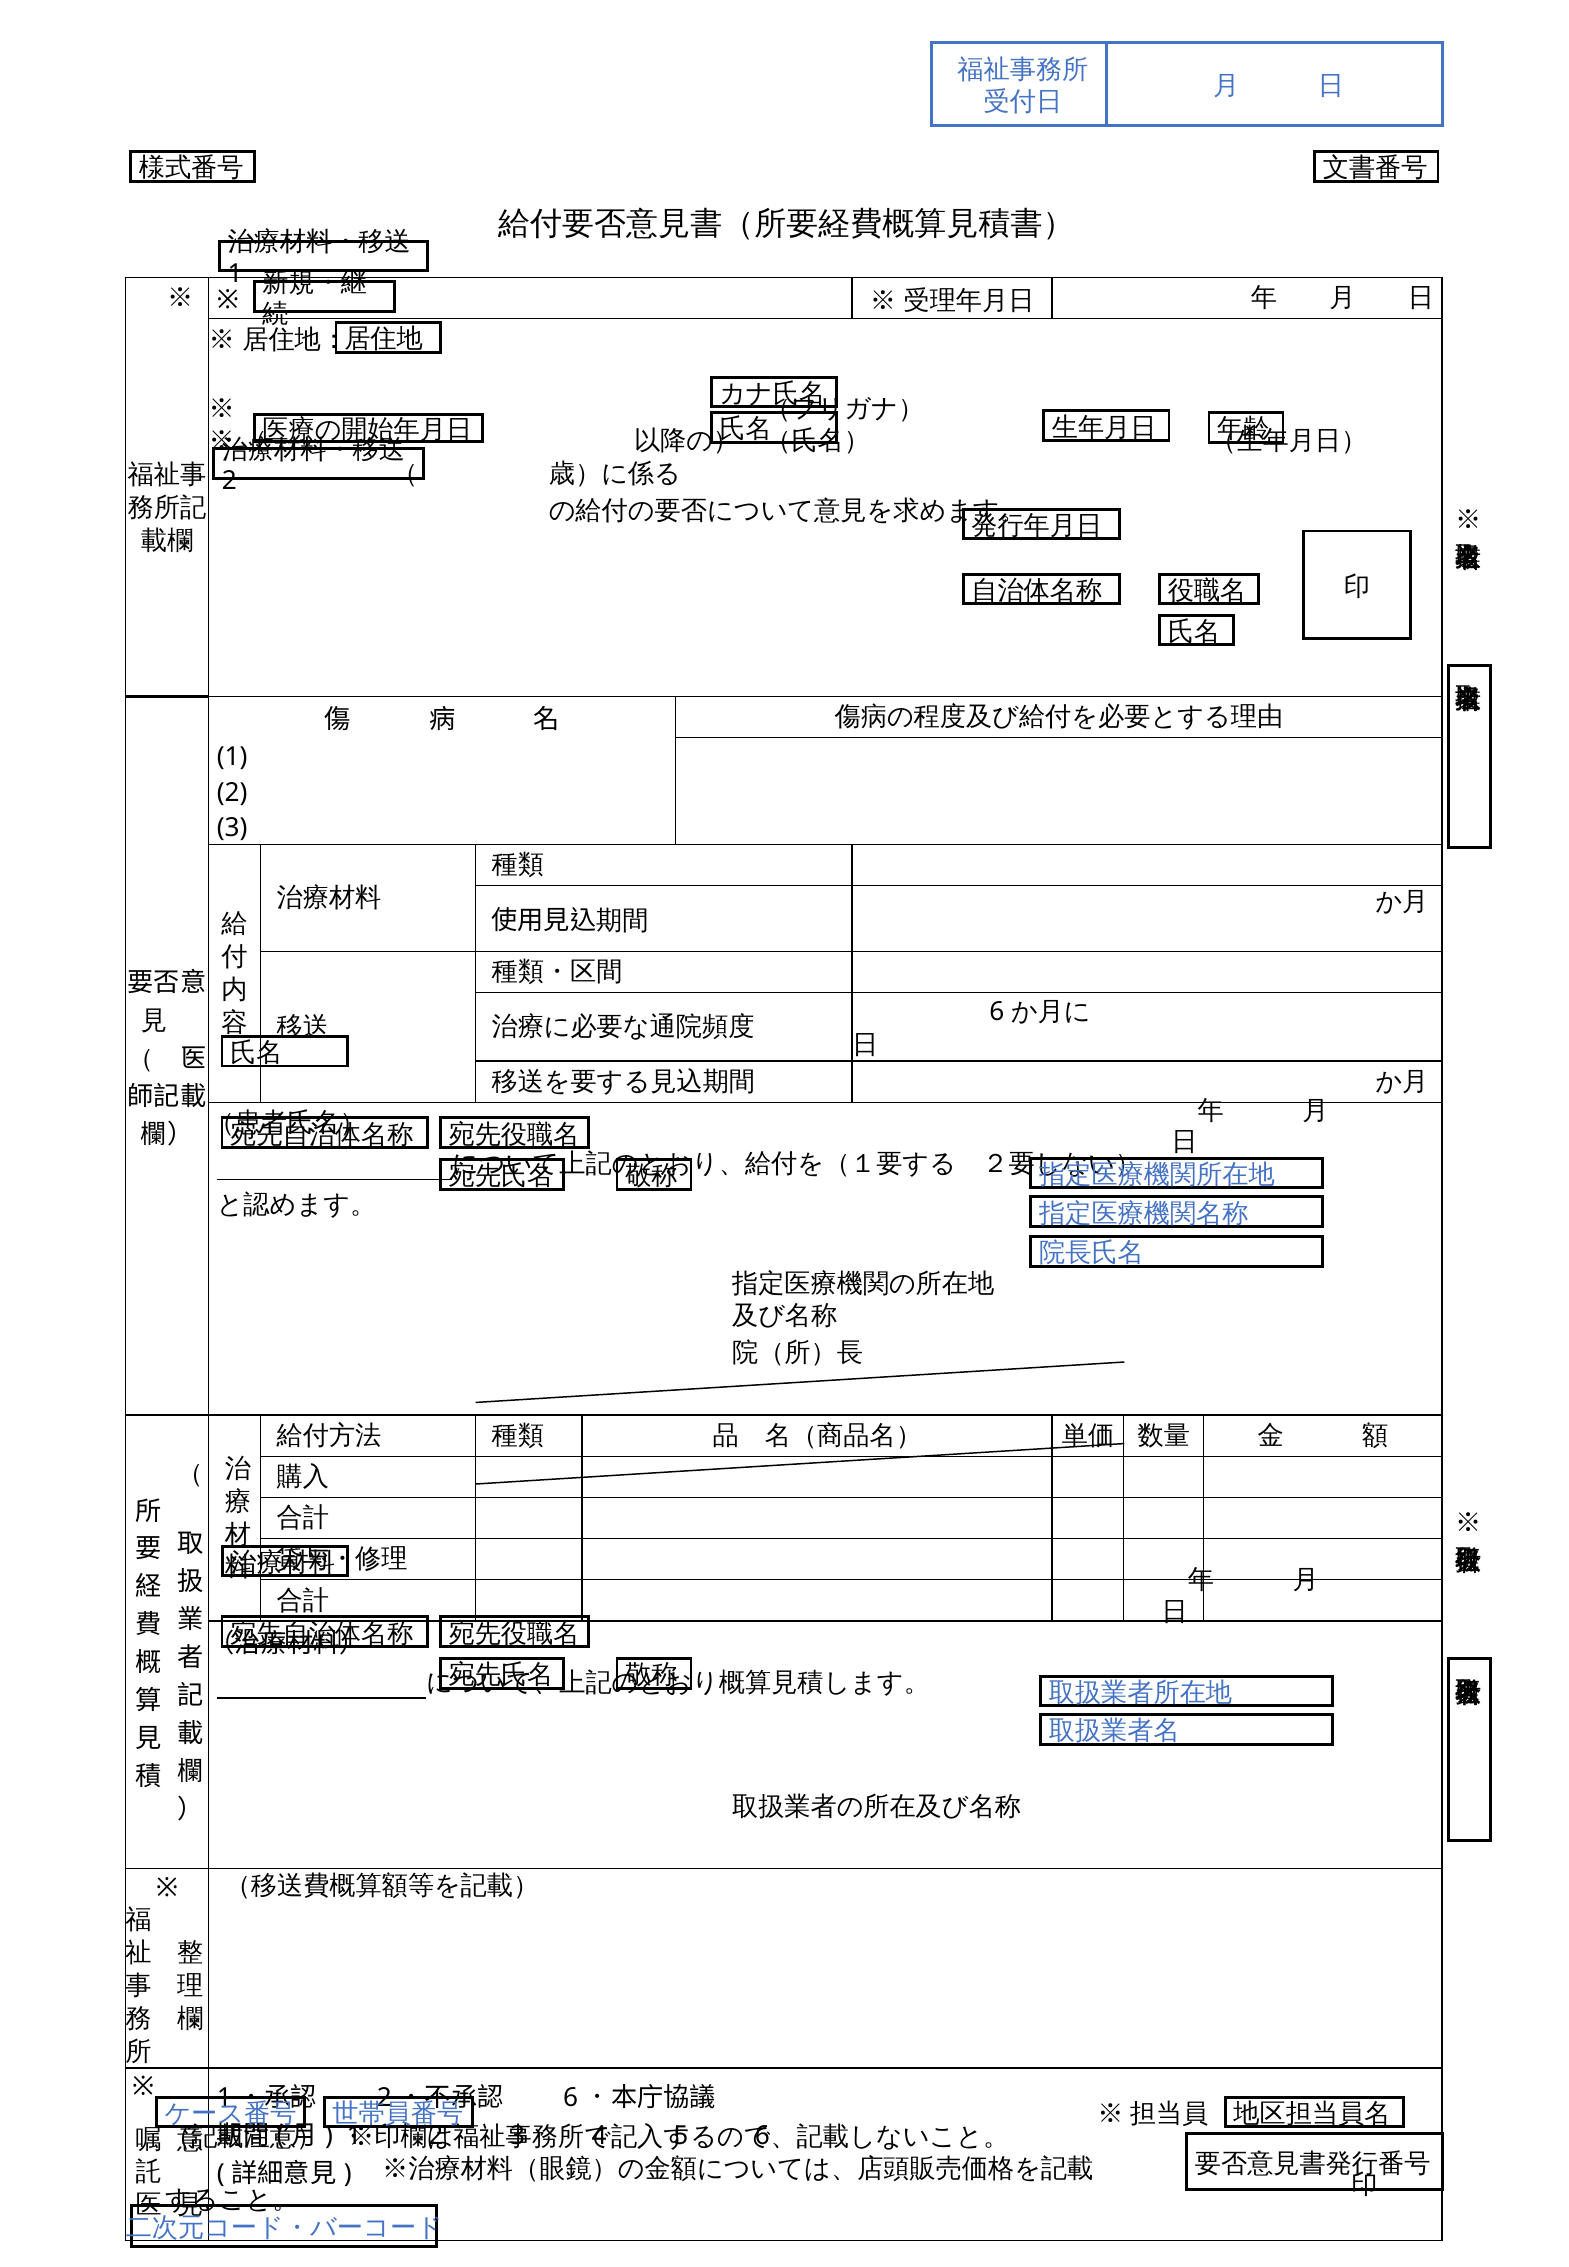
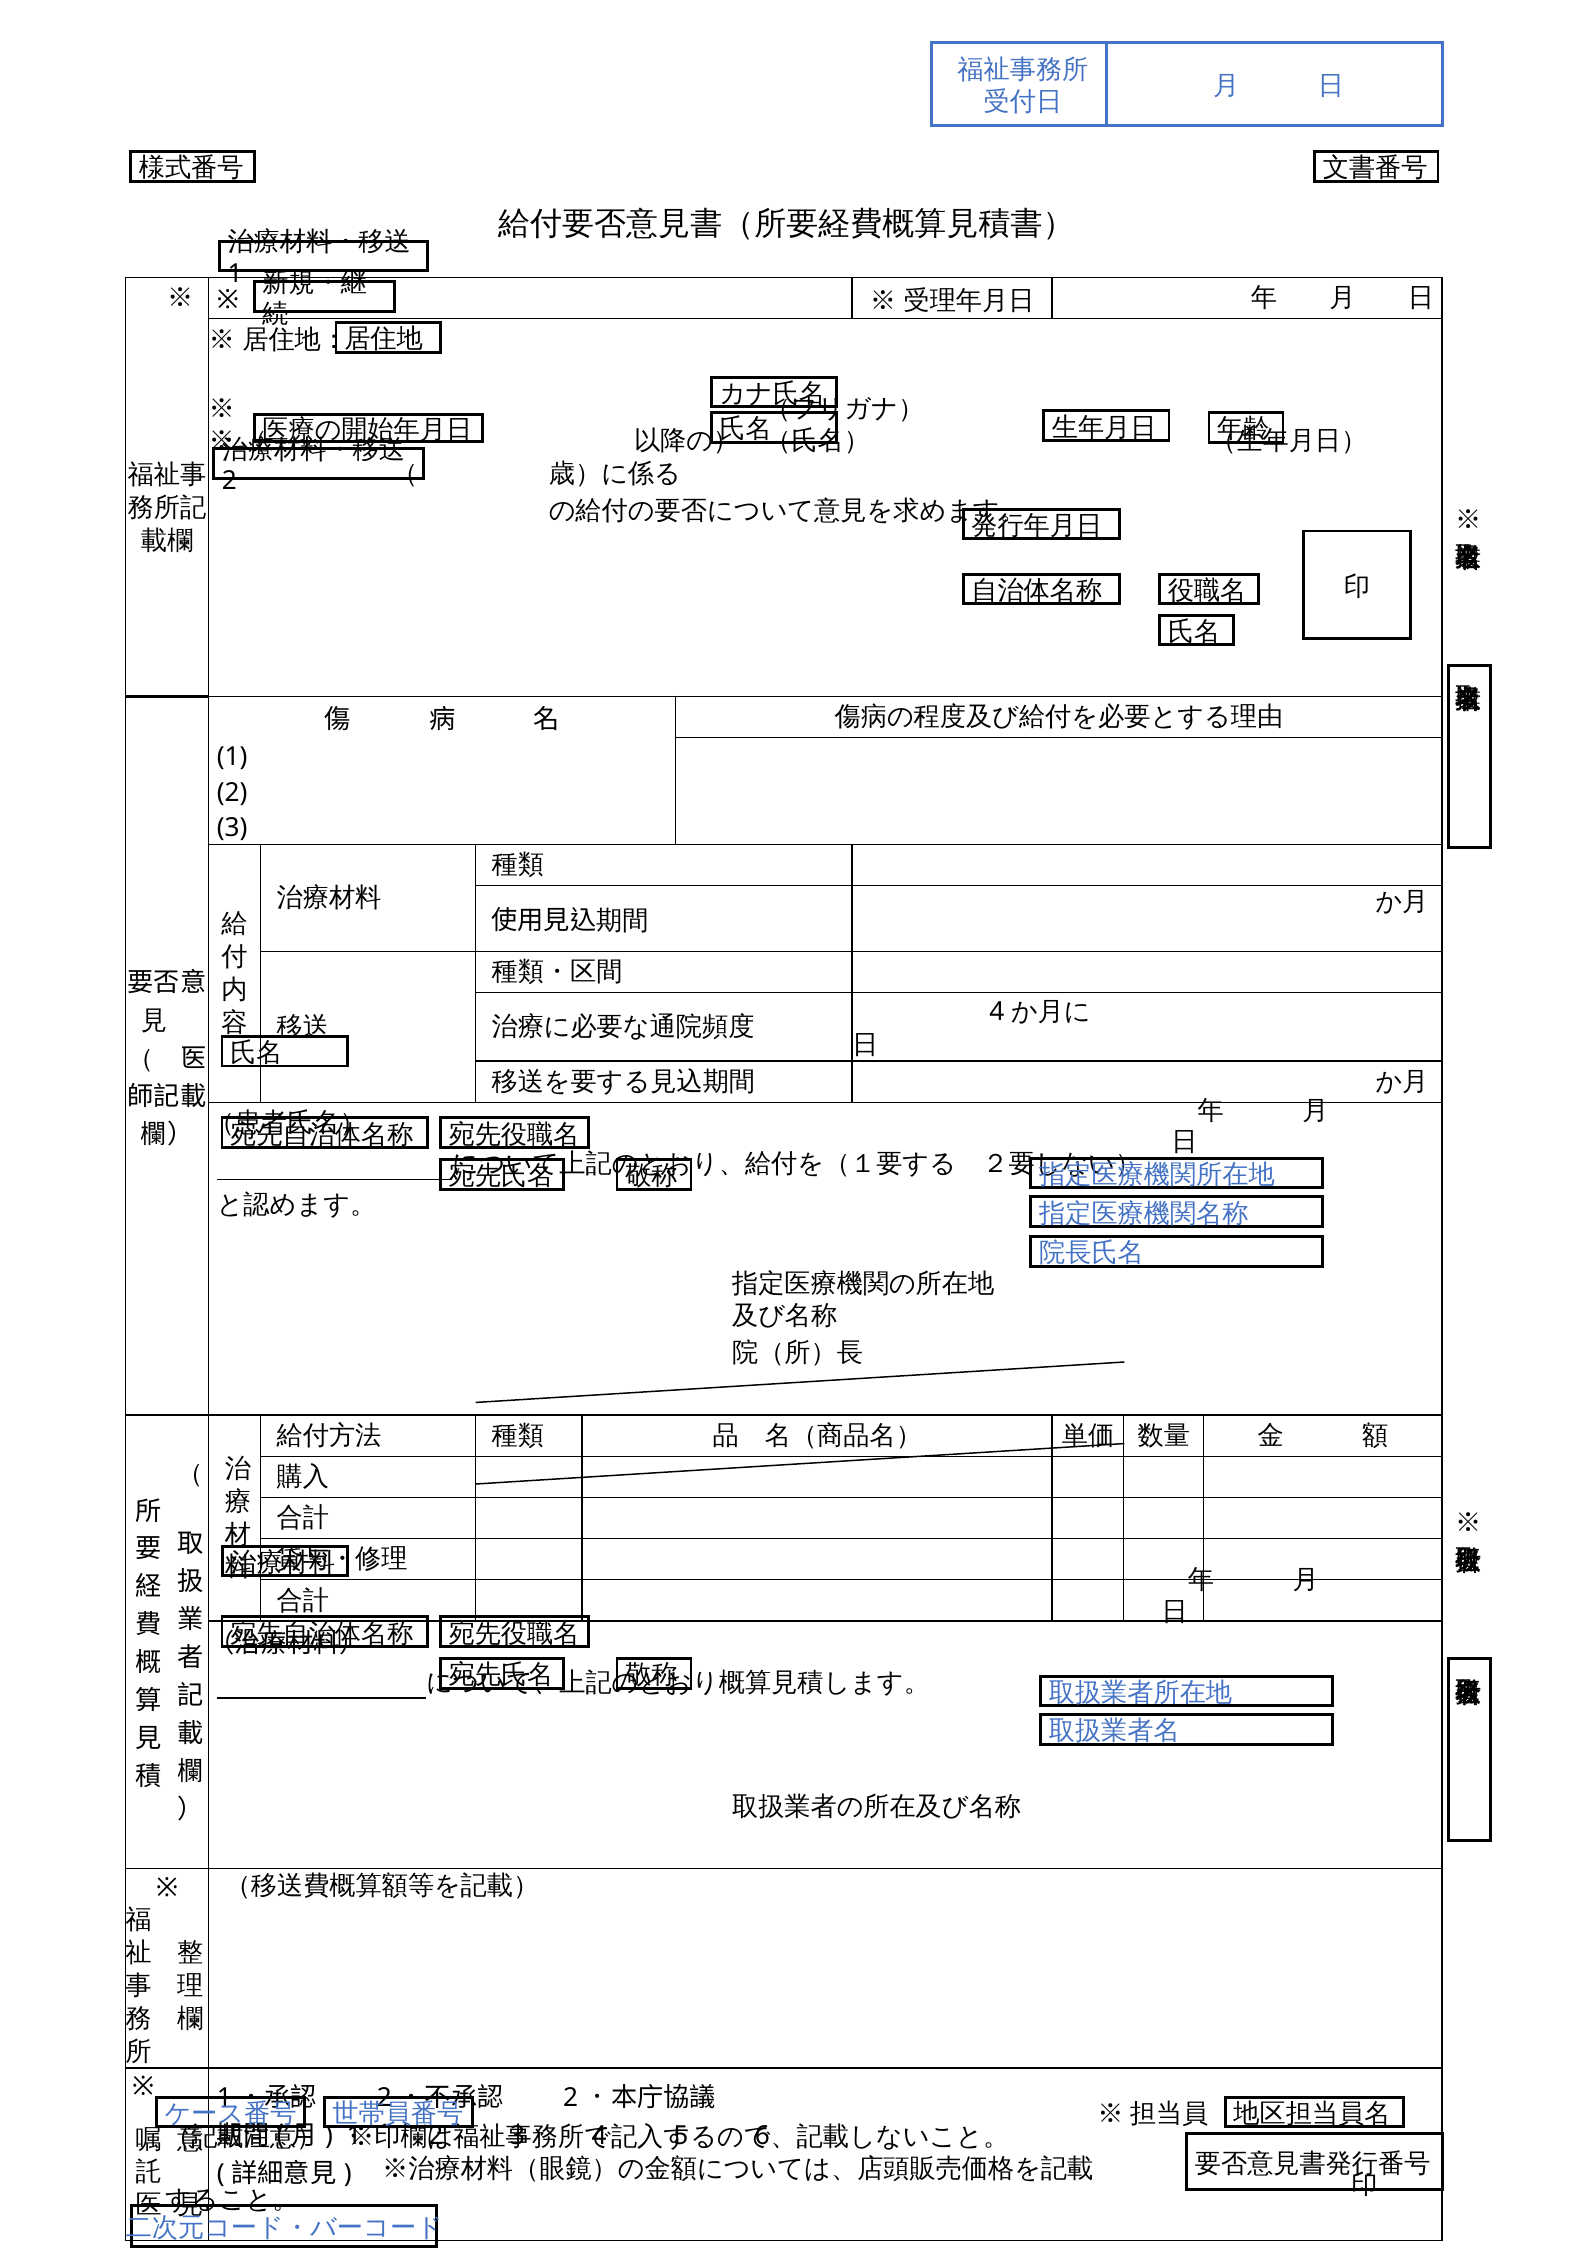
6: 6 -> 4 (997, 1012)
6: 6 -> 2 (571, 2097)
